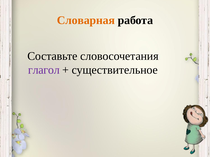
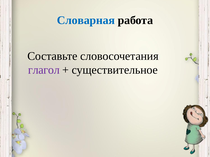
Словарная colour: orange -> blue (86, 20)
